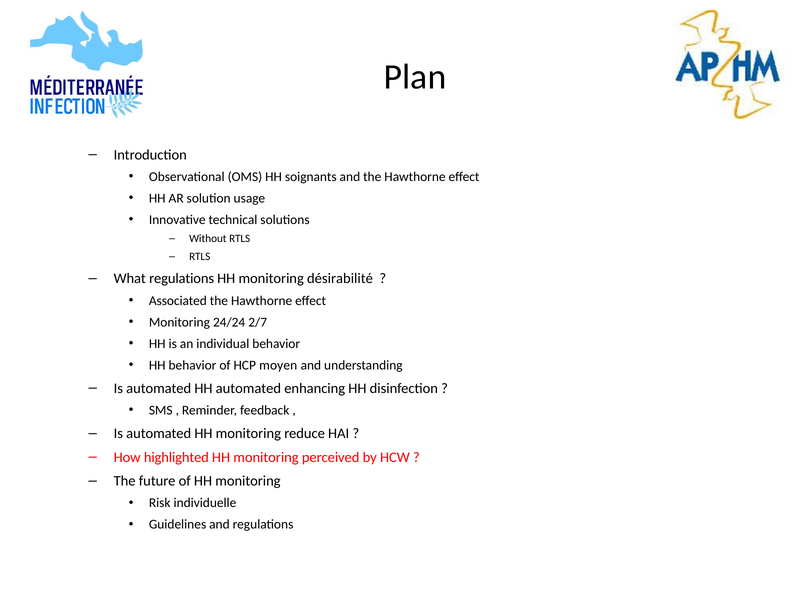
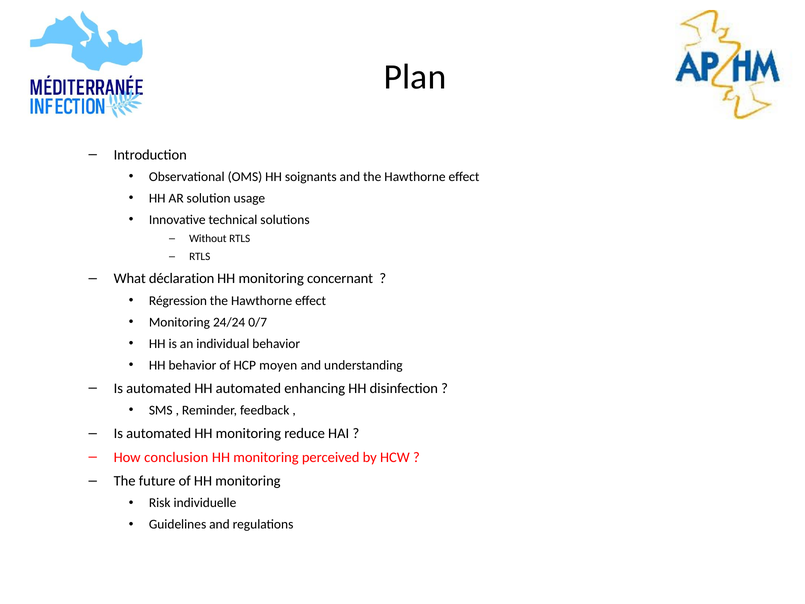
What regulations: regulations -> déclaration (182, 279)
désirabilité: désirabilité -> concernant (340, 279)
Associated: Associated -> Régression (178, 301)
2/7: 2/7 -> 0/7 (258, 322)
highlighted: highlighted -> conclusion (176, 457)
